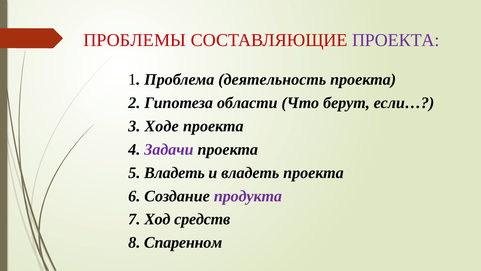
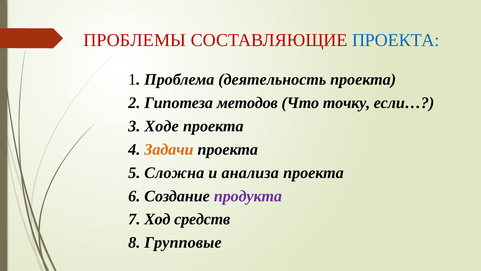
ПРОЕКТА colour: purple -> blue (396, 40)
области: области -> методов (247, 103)
берут: берут -> точку (347, 103)
Задачи colour: purple -> orange (169, 149)
5 Владеть: Владеть -> Сложна (174, 172)
и владеть: владеть -> анализа (250, 172)
Спаренном: Спаренном -> Групповые (183, 242)
